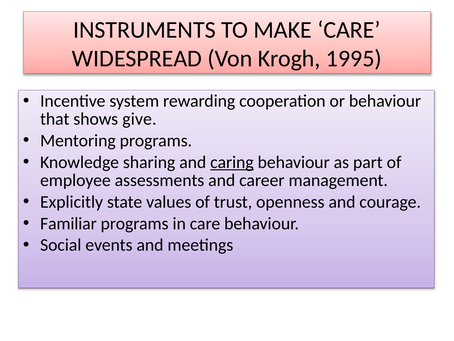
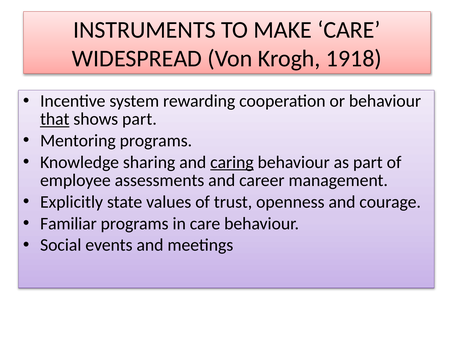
1995: 1995 -> 1918 (354, 59)
that underline: none -> present (55, 119)
shows give: give -> part (139, 119)
